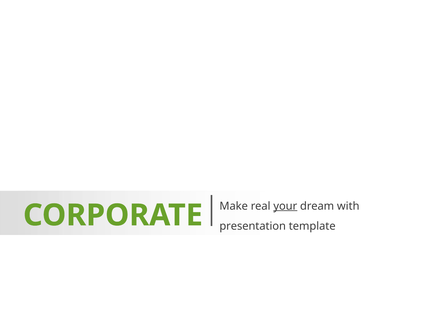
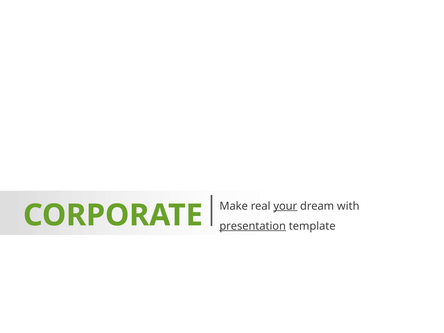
presentation underline: none -> present (253, 226)
